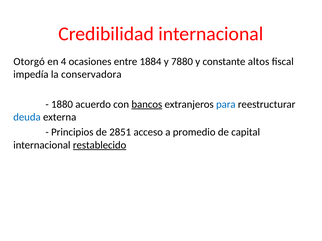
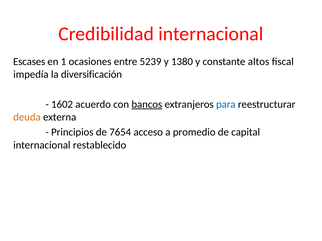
Otorgó: Otorgó -> Escases (29, 62)
4: 4 -> 1 (64, 62)
1884: 1884 -> 5239 (151, 62)
7880: 7880 -> 1380 (182, 62)
conservadora: conservadora -> diversificación (91, 75)
1880: 1880 -> 1602 (62, 105)
deuda colour: blue -> orange (27, 117)
2851: 2851 -> 7654 (120, 132)
restablecido underline: present -> none (100, 145)
